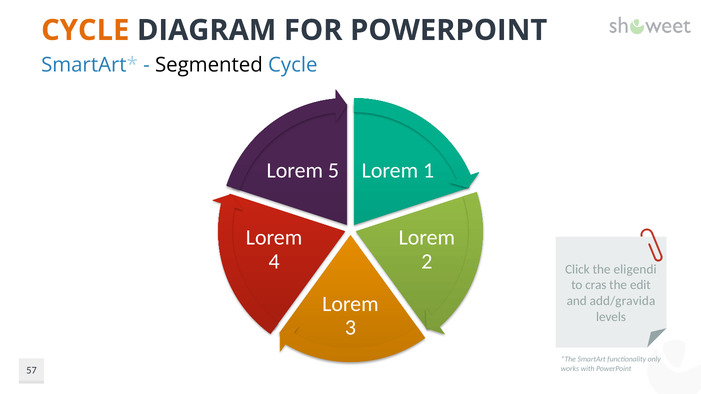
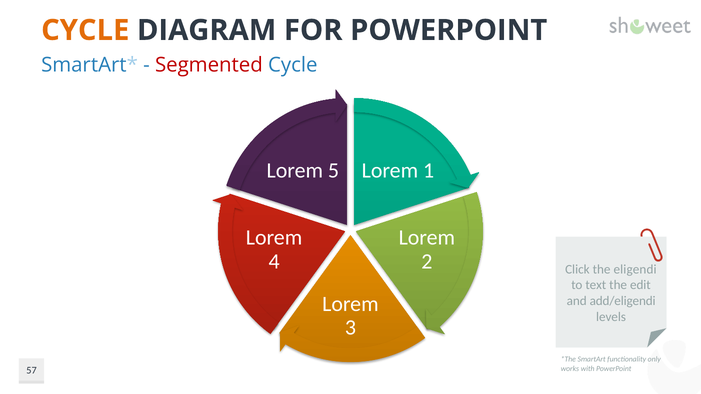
Segmented colour: black -> red (209, 65)
cras: cras -> text (596, 285)
add/gravida: add/gravida -> add/eligendi (623, 301)
